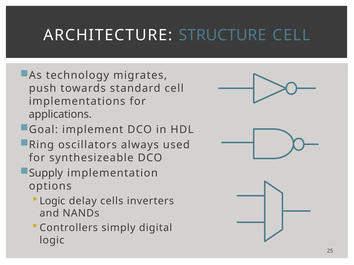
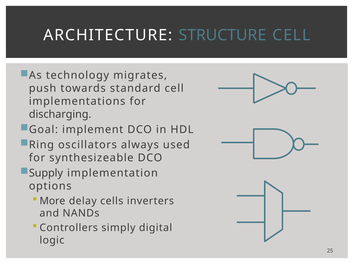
applications: applications -> discharging (60, 114)
Logic: Logic -> More (52, 201)
